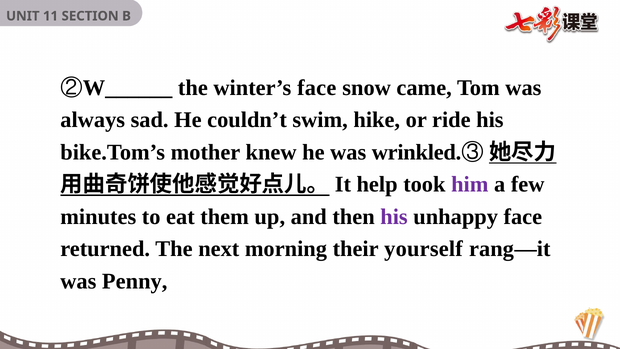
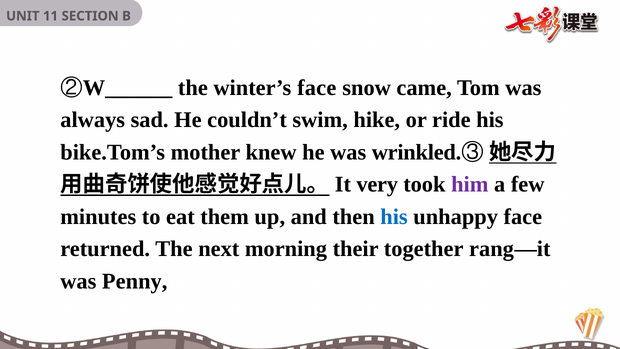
help: help -> very (377, 184)
his colour: purple -> blue (394, 217)
yourself: yourself -> together (424, 249)
